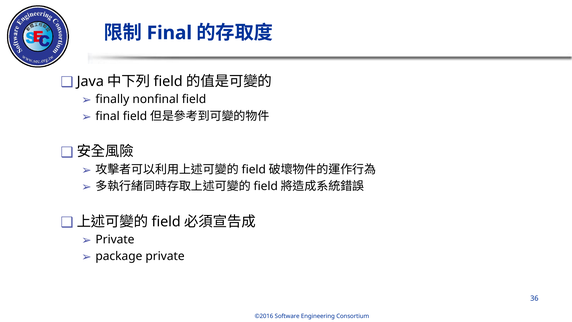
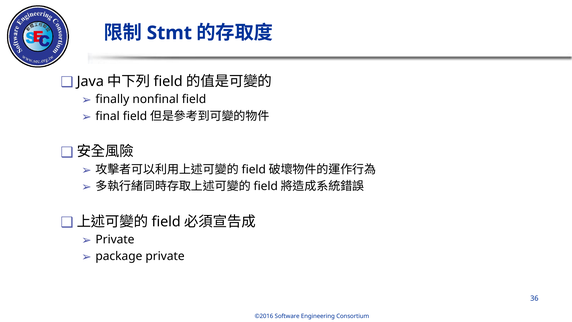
Final: Final -> Stmt (169, 33)
